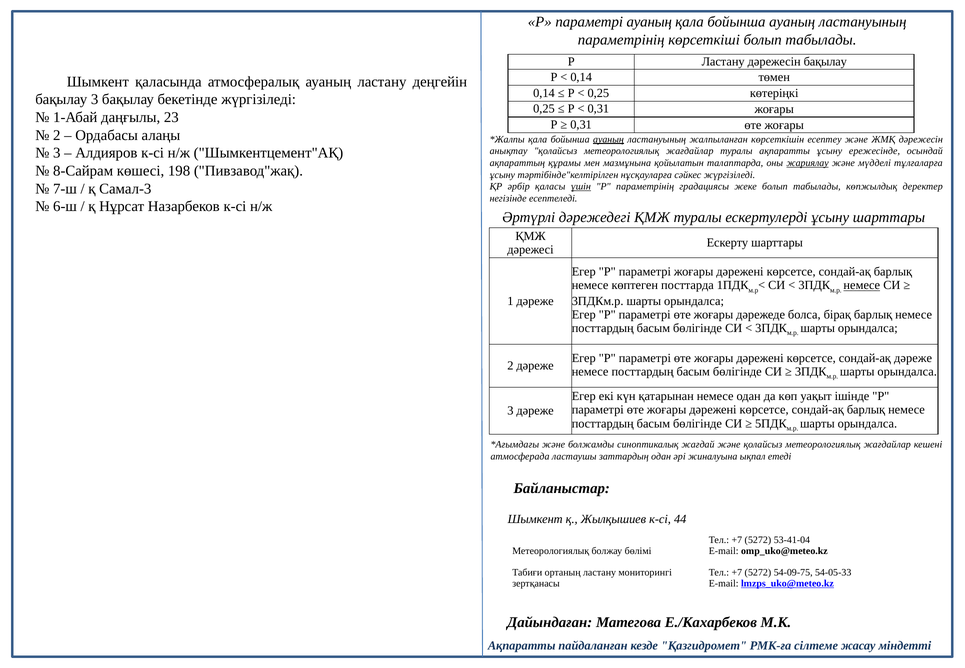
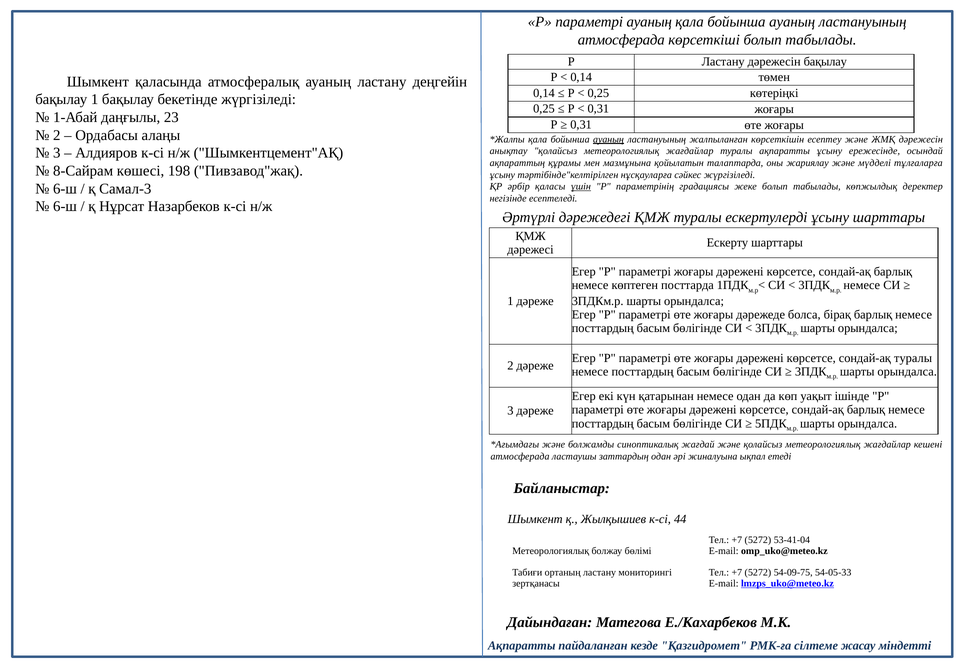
параметрінің: параметрінің -> атмосферада (621, 40)
бақылау 3: 3 -> 1 (95, 100)
жариялау underline: present -> none (808, 163)
7-ш: 7-ш -> 6-ш (65, 189)
немесе underline: present -> none (862, 285)
сондай-ақ дәреже: дәреже -> туралы (913, 358)
